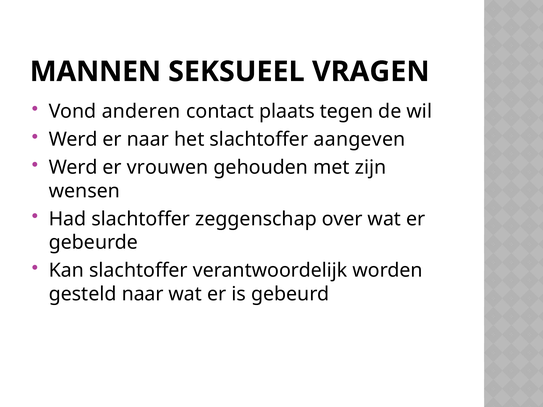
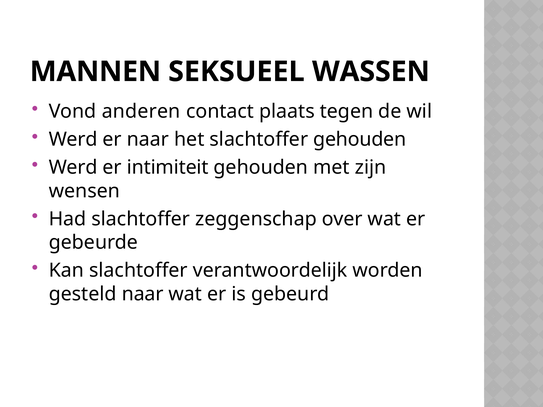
VRAGEN: VRAGEN -> WASSEN (371, 72)
slachtoffer aangeven: aangeven -> gehouden (360, 139)
vrouwen: vrouwen -> intimiteit (168, 167)
